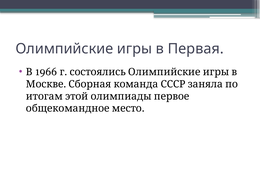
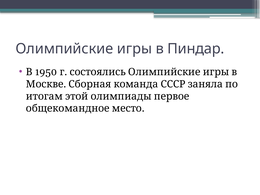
Первая: Первая -> Пиндар (196, 49)
1966: 1966 -> 1950 (46, 72)
